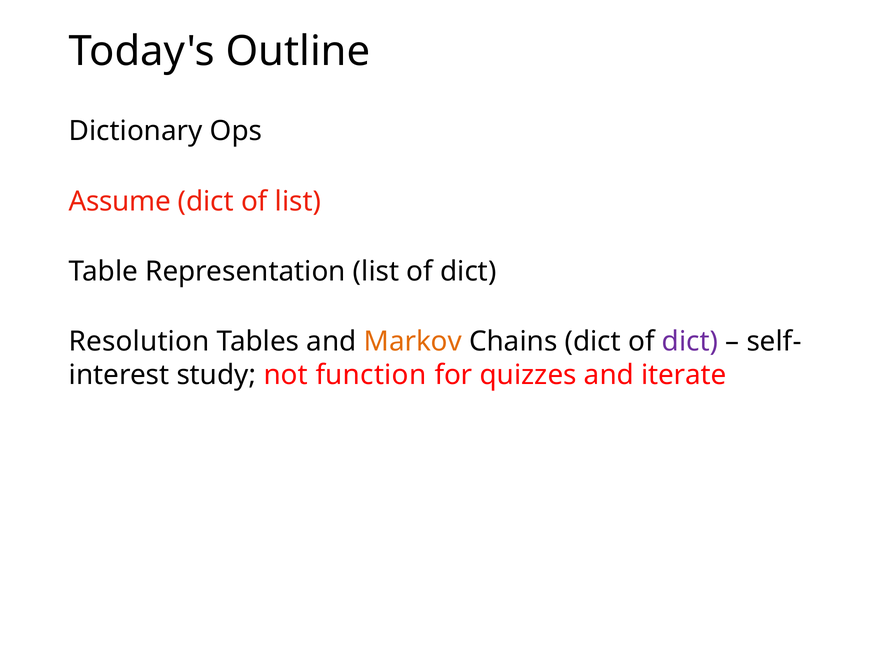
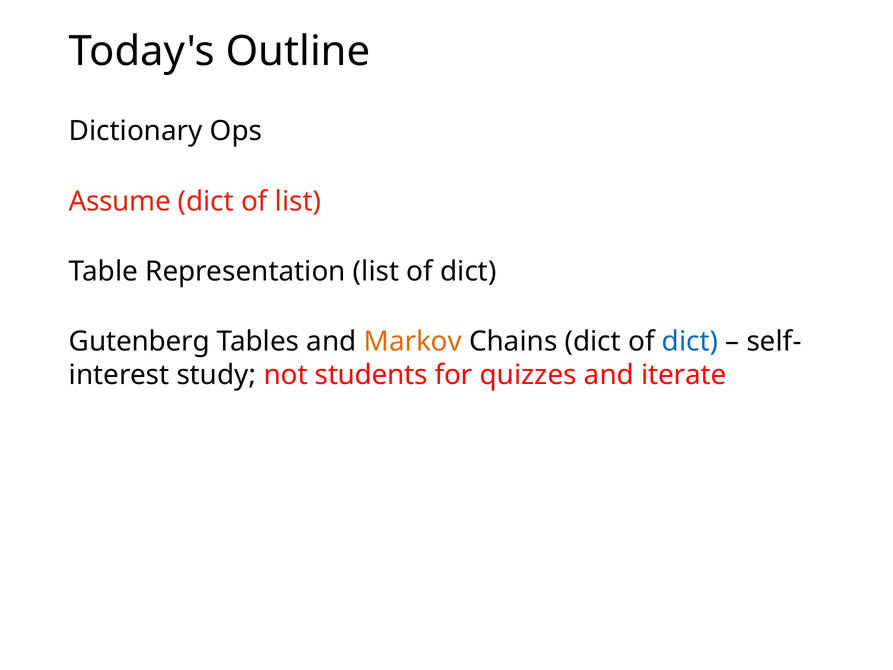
Resolution: Resolution -> Gutenberg (139, 342)
dict colour: purple -> blue (690, 342)
function: function -> students (371, 375)
